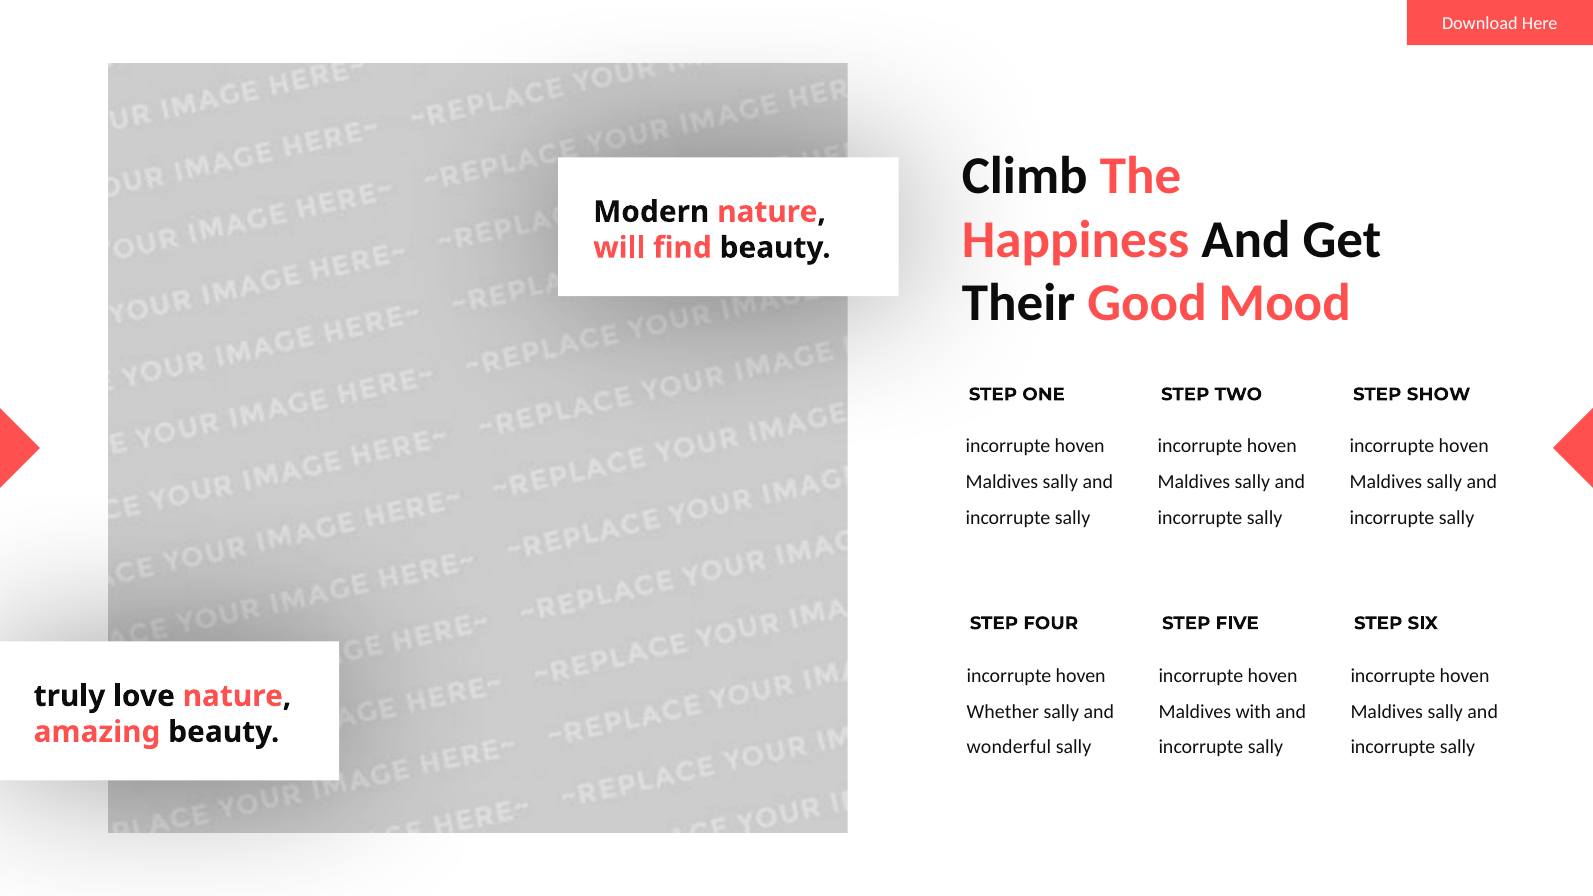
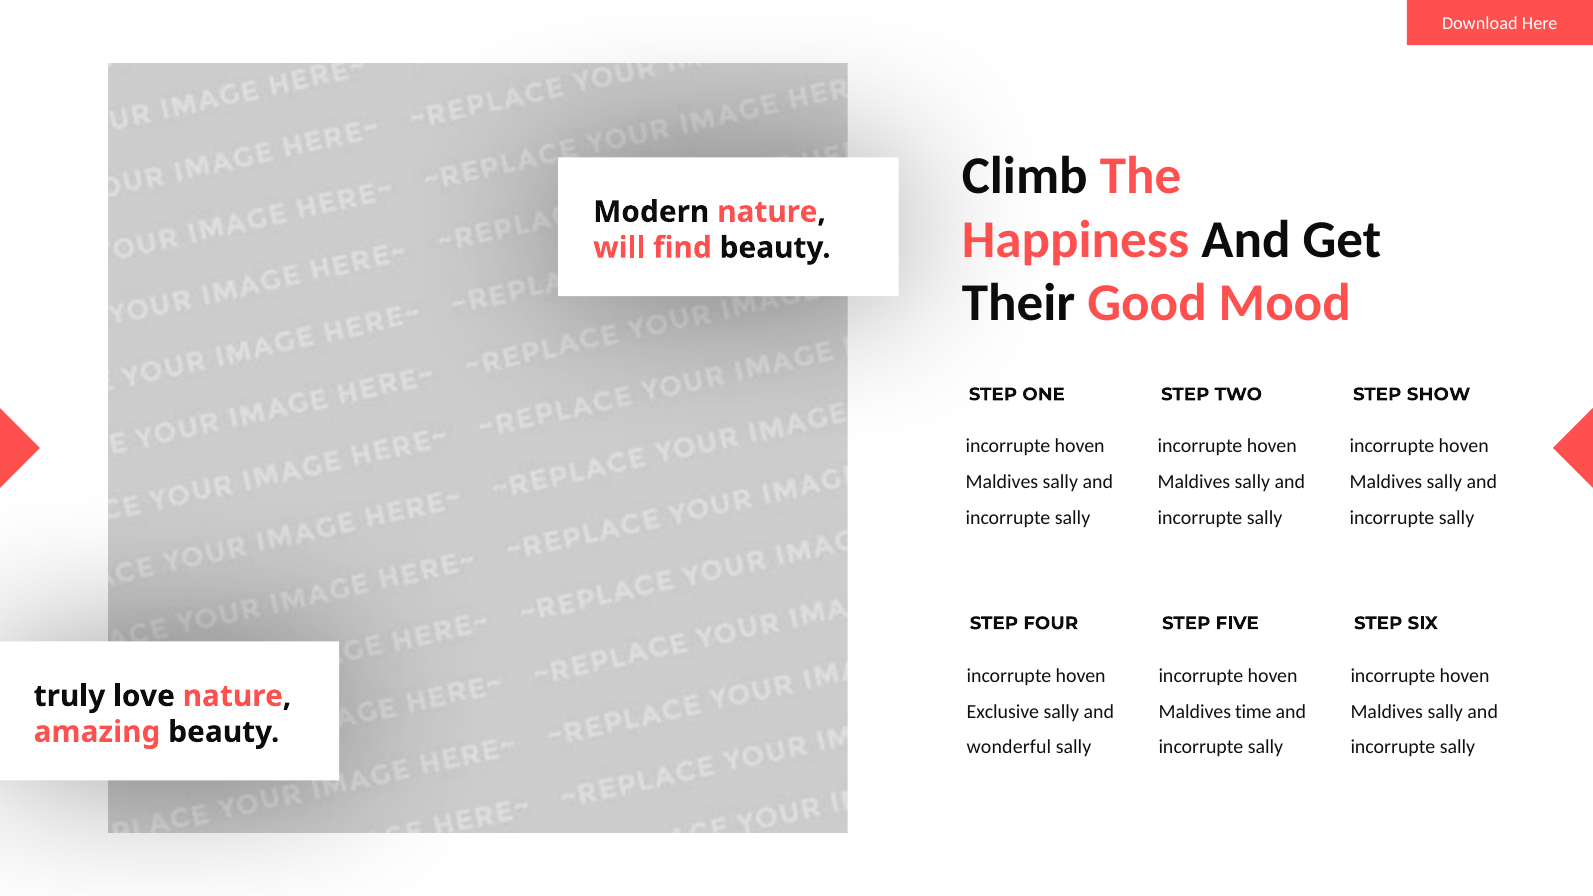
Whether: Whether -> Exclusive (1003, 712)
with: with -> time (1253, 712)
